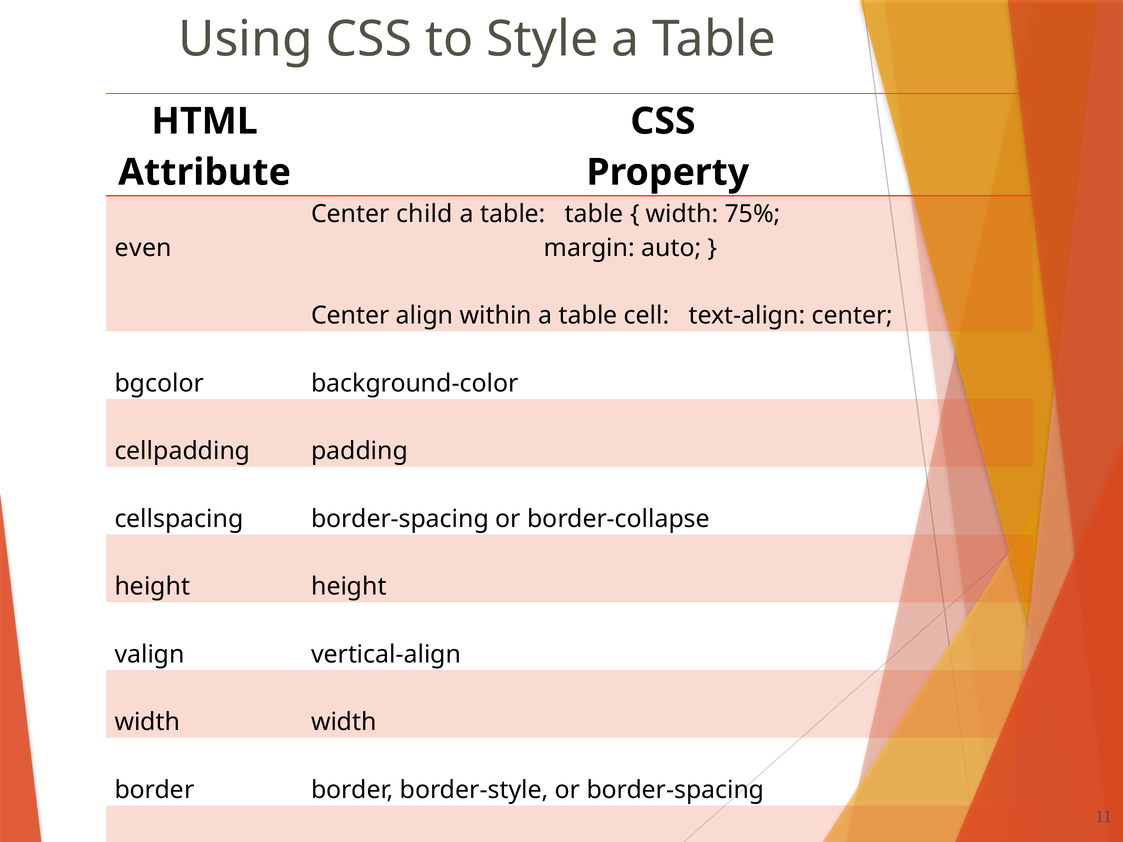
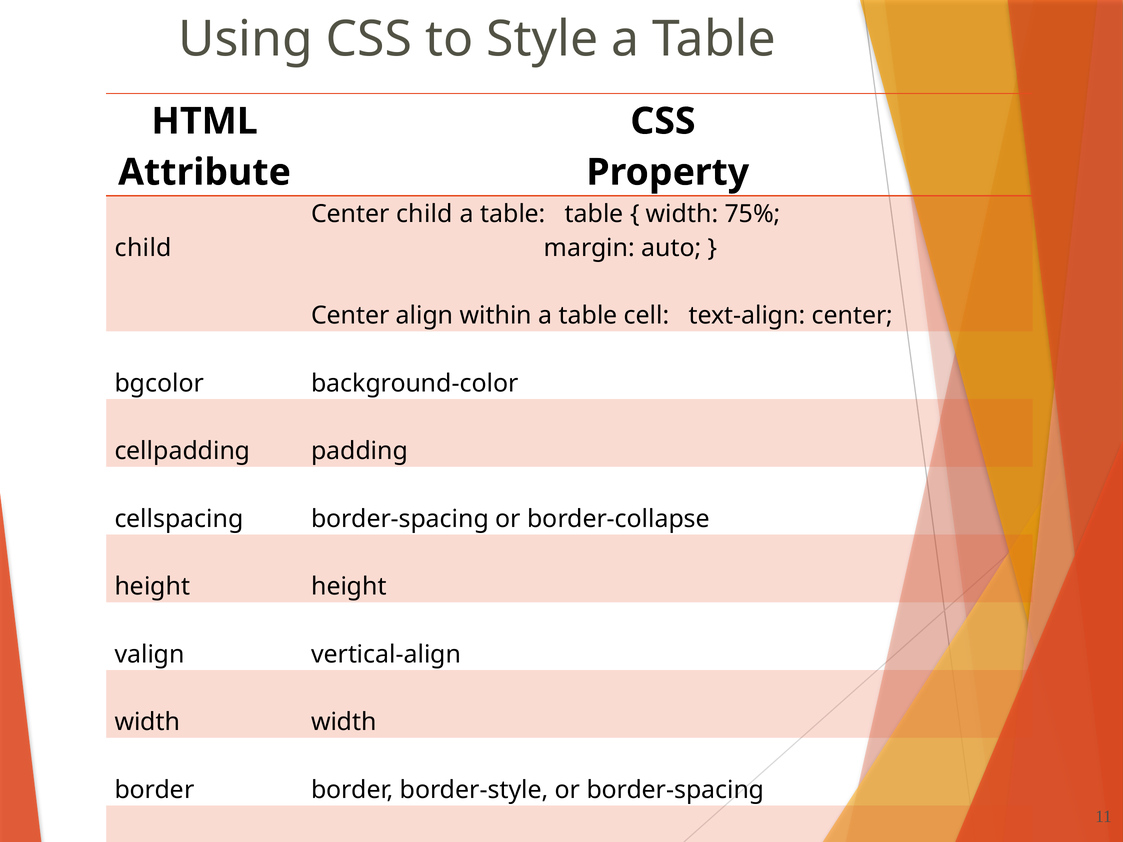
even: even -> child (143, 248)
